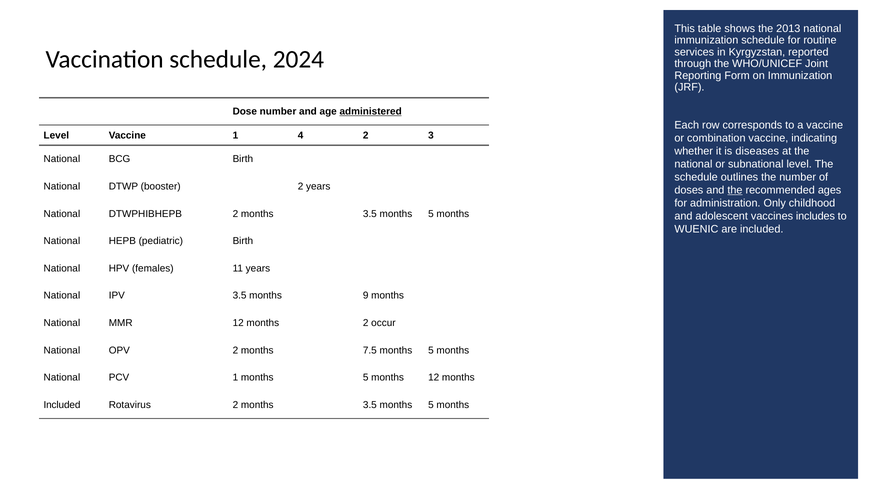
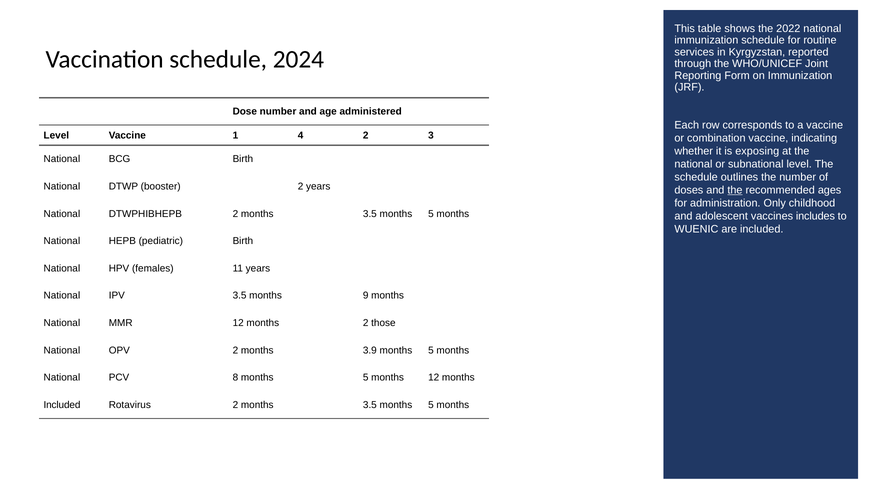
2013: 2013 -> 2022 (788, 29)
administered underline: present -> none (371, 112)
diseases: diseases -> exposing (757, 151)
occur: occur -> those (383, 323)
7.5: 7.5 -> 3.9 (370, 350)
PCV 1: 1 -> 8 (235, 377)
